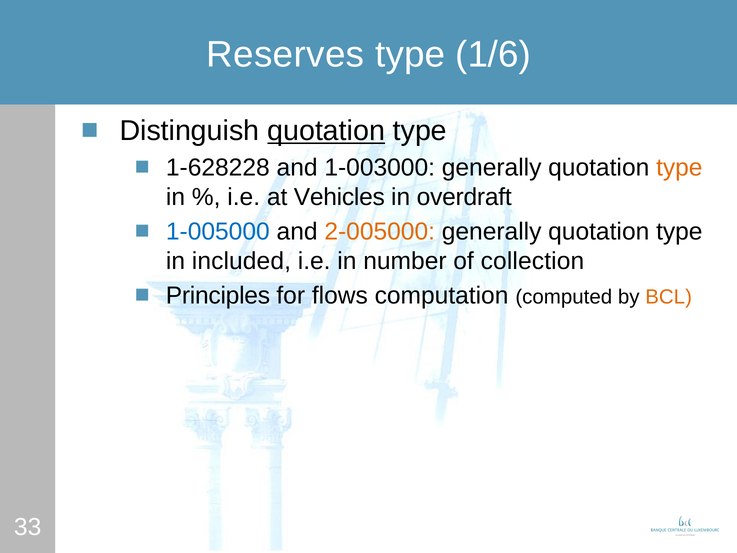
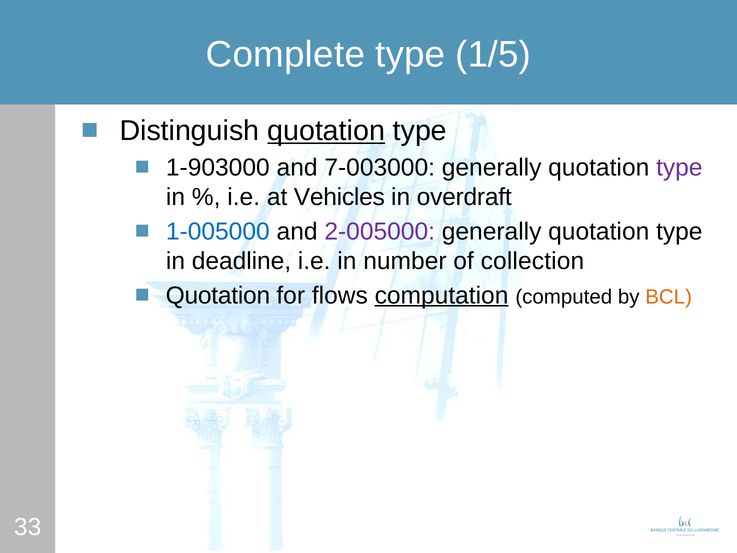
Reserves: Reserves -> Complete (285, 55)
1/6: 1/6 -> 1/5 (493, 55)
1-628228: 1-628228 -> 1-903000 (218, 168)
1-003000: 1-003000 -> 7-003000 (380, 168)
type colour: orange -> purple (679, 168)
2-005000 colour: orange -> purple (380, 231)
included: included -> deadline (241, 261)
Principles: Principles -> Quotation (218, 295)
computation underline: none -> present (442, 295)
